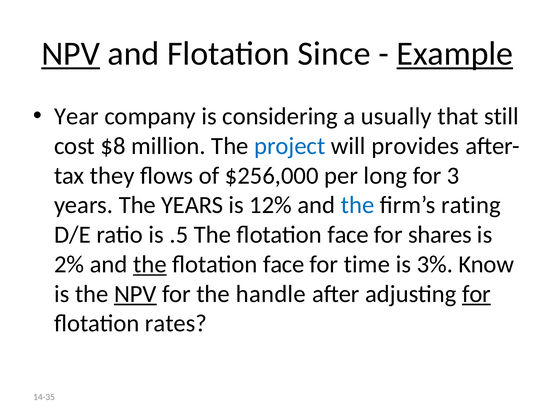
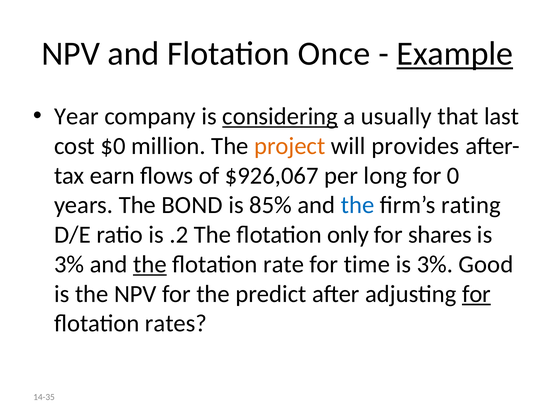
NPV underline: present -> none (71, 54)
Since: Since -> Once (334, 54)
considering underline: none -> present (280, 116)
still: still -> last (501, 116)
$8: $8 -> $0 (113, 146)
project colour: blue -> orange (290, 146)
they: they -> earn (112, 176)
$256,000: $256,000 -> $926,067 (272, 176)
3: 3 -> 0 (453, 176)
The YEARS: YEARS -> BOND (192, 205)
12%: 12% -> 85% (271, 205)
.5: .5 -> .2 (179, 235)
face: face -> only (348, 235)
2%: 2% -> 3% (69, 264)
face: face -> rate (284, 264)
Know: Know -> Good (486, 264)
NPV underline: present -> none (135, 294)
handle: handle -> predict (271, 294)
